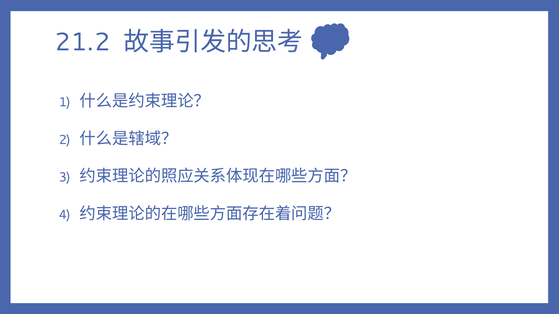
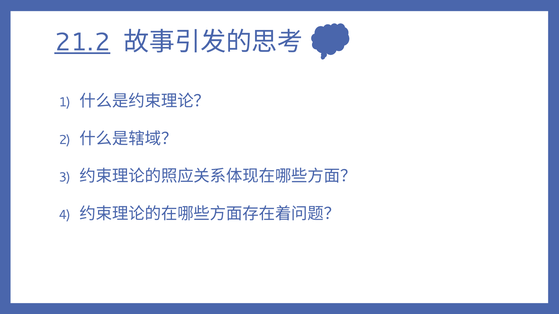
21.2 underline: none -> present (82, 42)
